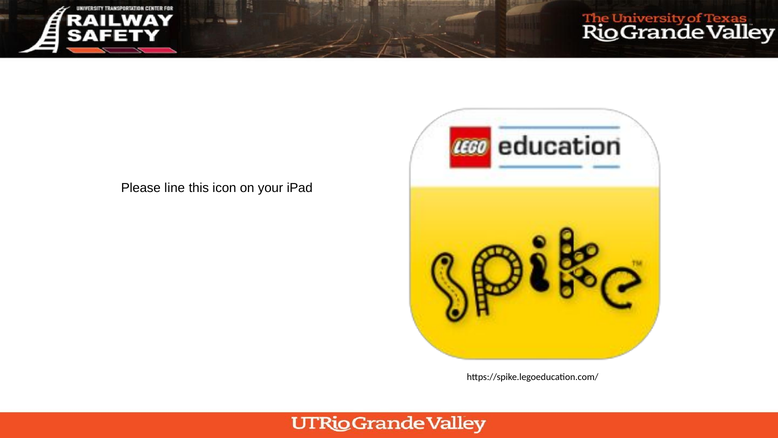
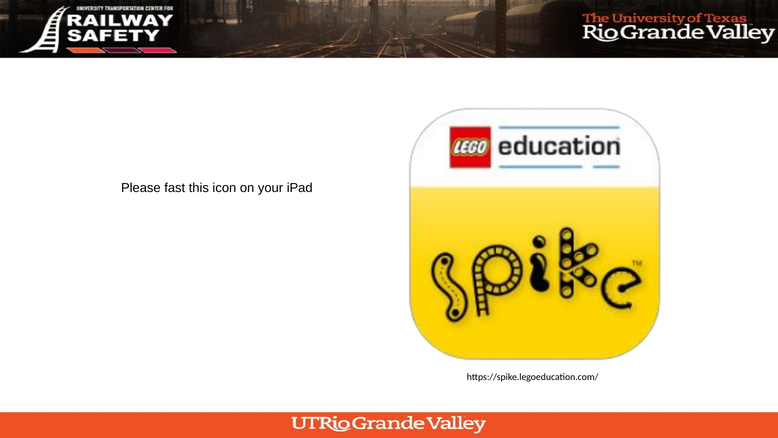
line: line -> fast (175, 188)
